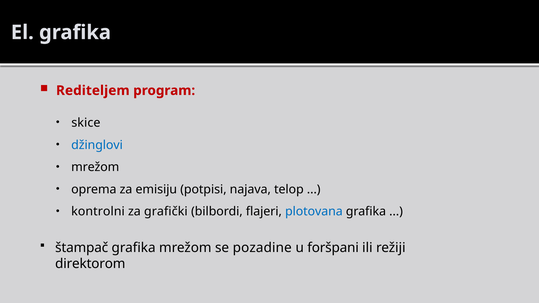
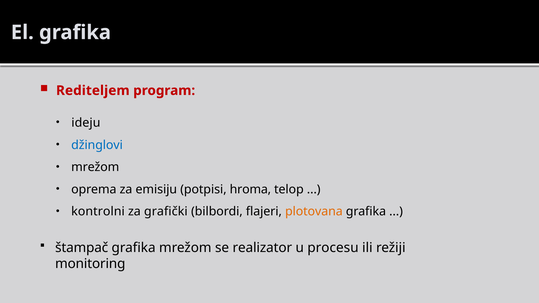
skice: skice -> ideju (86, 123)
najava: najava -> hroma (250, 189)
plotovana colour: blue -> orange (314, 212)
pozadine: pozadine -> realizator (262, 248)
foršpani: foršpani -> procesu (333, 248)
direktorom: direktorom -> monitoring (90, 264)
